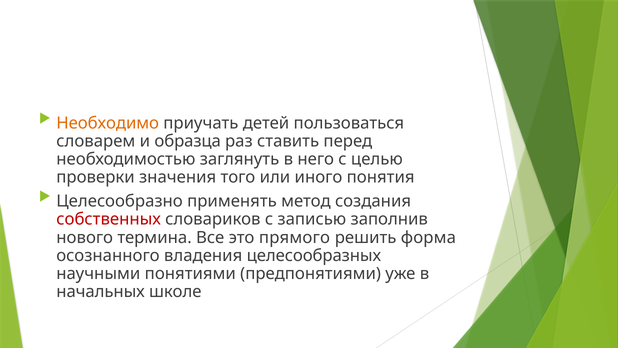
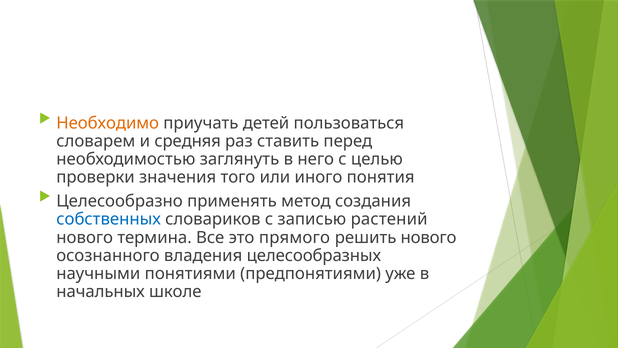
образца: образца -> средняя (188, 141)
собственных colour: red -> blue (109, 219)
заполнив: заполнив -> растений (389, 219)
решить форма: форма -> нового (429, 237)
